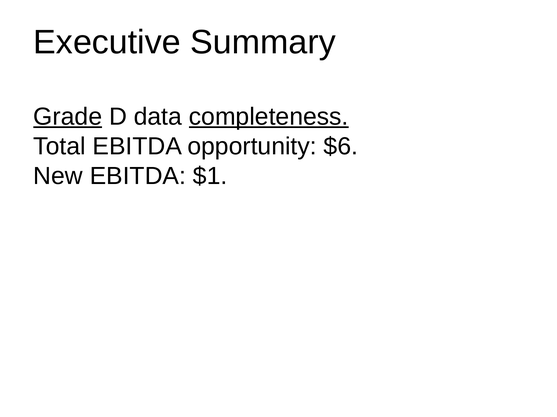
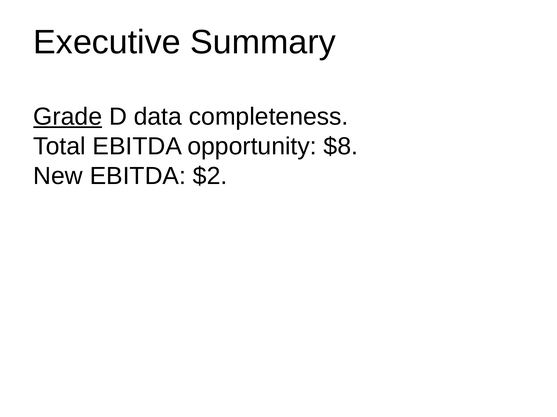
completeness underline: present -> none (269, 117)
$6: $6 -> $8 (341, 147)
$1: $1 -> $2 (210, 176)
